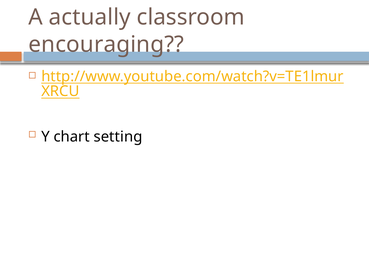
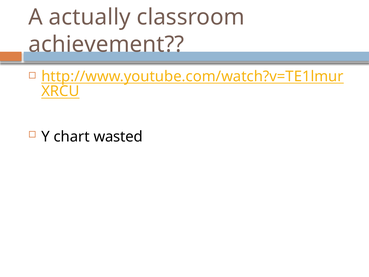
encouraging: encouraging -> achievement (106, 44)
setting: setting -> wasted (118, 137)
